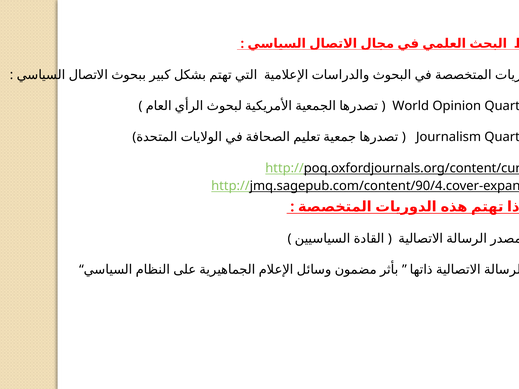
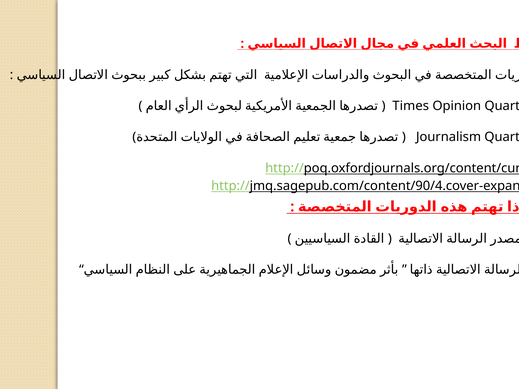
World: World -> Times (411, 106)
